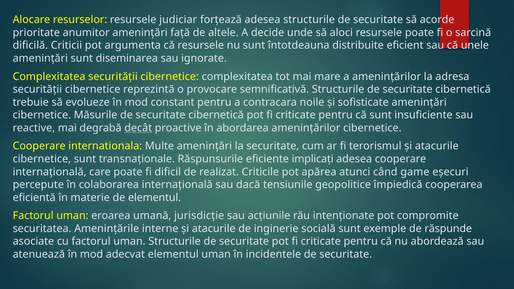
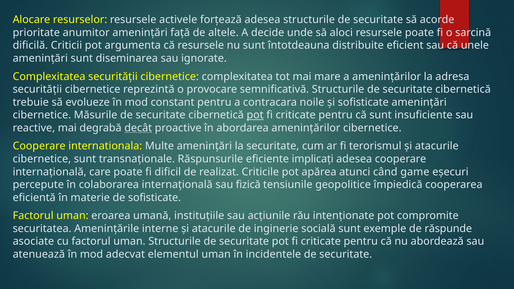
judiciar: judiciar -> activele (178, 20)
pot underline: none -> present (255, 115)
dacă: dacă -> fizică (248, 185)
de elementul: elementul -> sofisticate (155, 198)
jurisdicție: jurisdicție -> instituțiile (199, 216)
